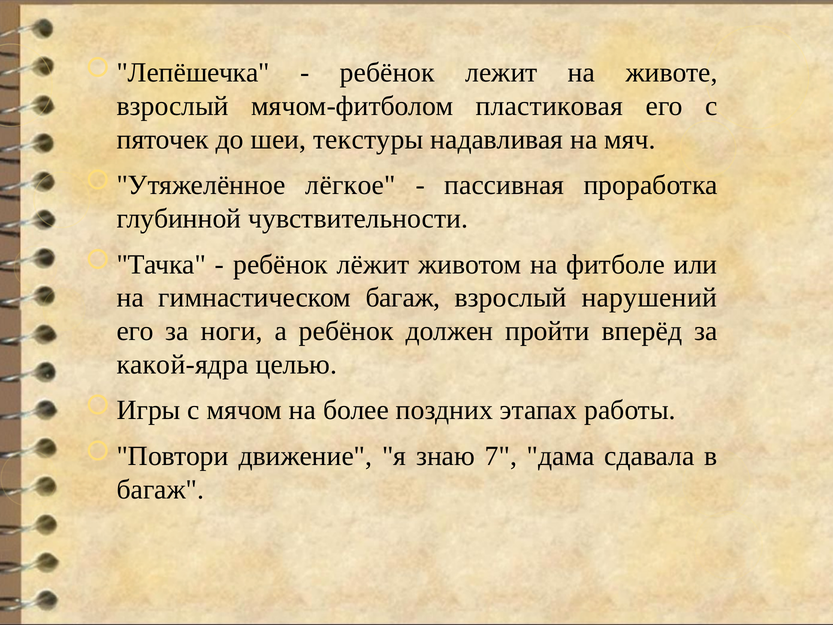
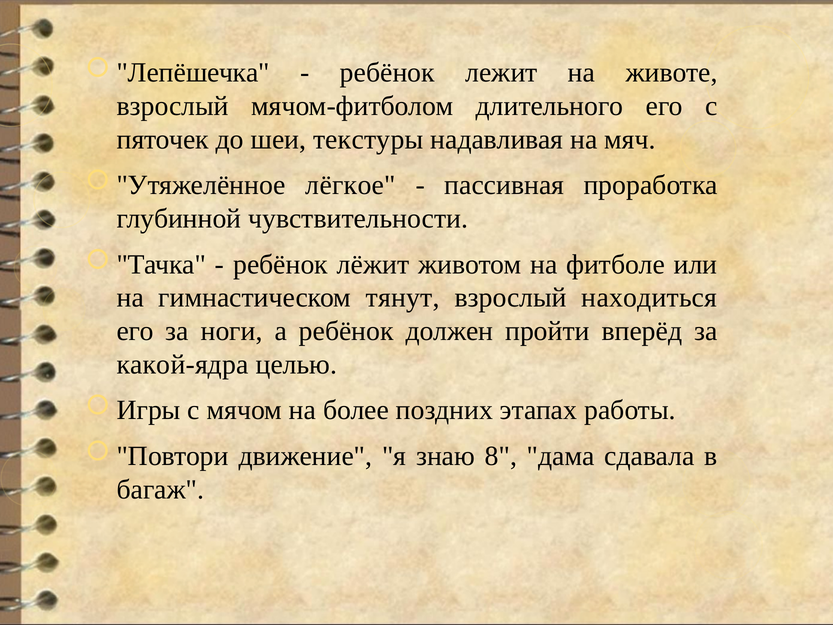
пластиковая: пластиковая -> длительного (550, 106)
гимнастическом багаж: багаж -> тянут (403, 298)
нарушений: нарушений -> находиться (649, 298)
7: 7 -> 8 (501, 456)
